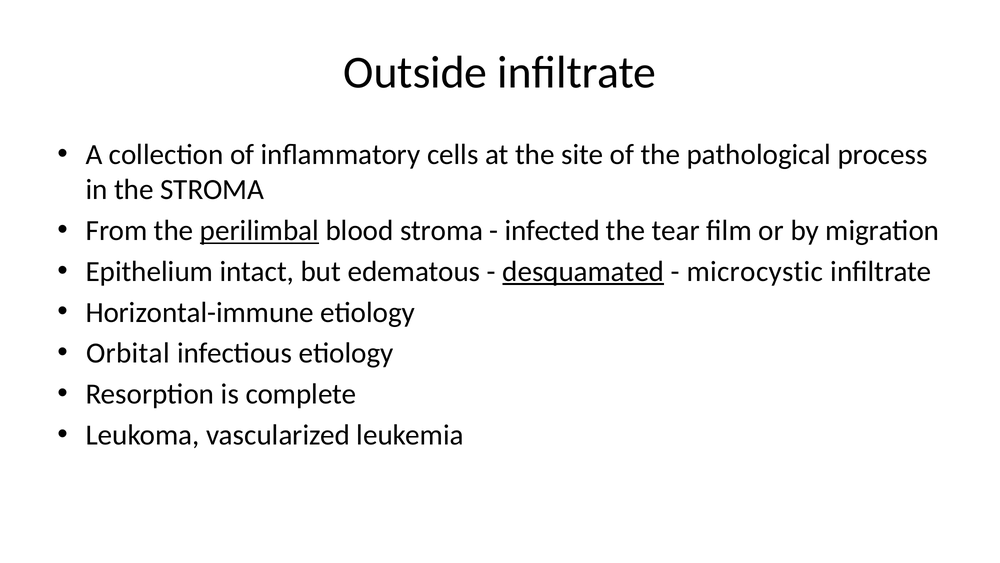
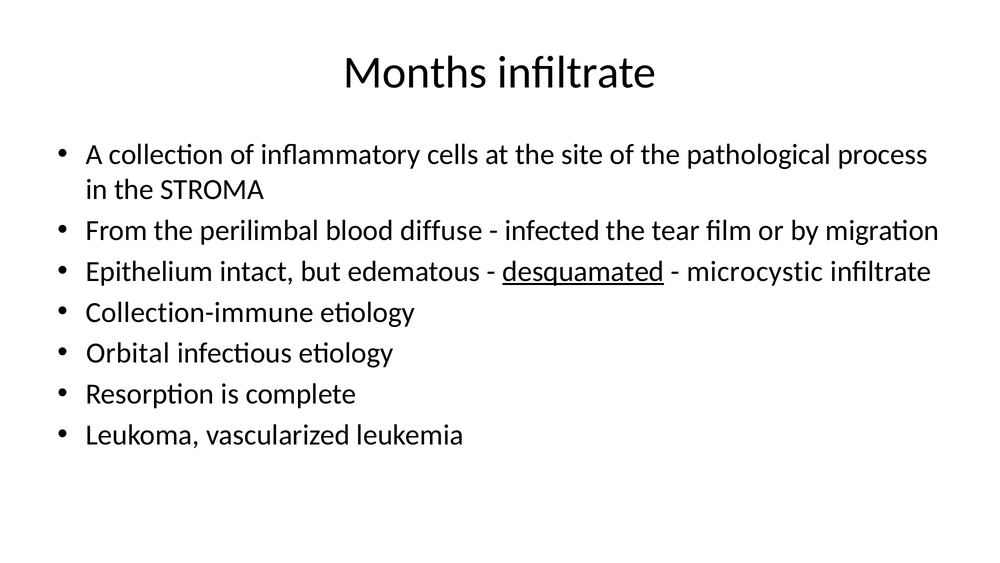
Outside: Outside -> Months (415, 73)
perilimbal underline: present -> none (260, 230)
blood stroma: stroma -> diffuse (441, 230)
Horizontal-immune: Horizontal-immune -> Collection-immune (200, 312)
